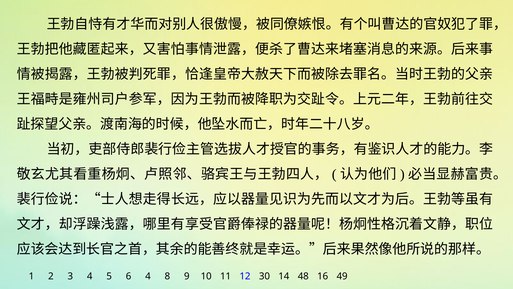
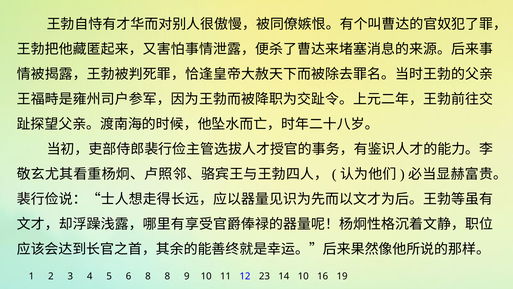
6 4: 4 -> 8 (148, 276)
30: 30 -> 23 (264, 276)
14 48: 48 -> 10 (303, 276)
49: 49 -> 19 (342, 276)
